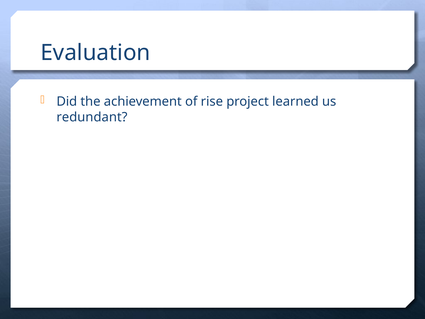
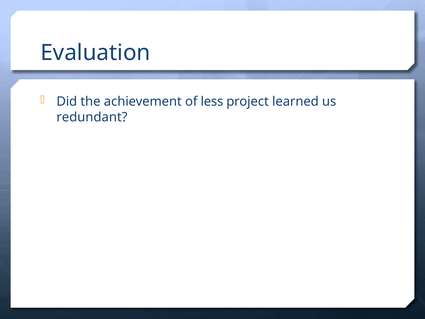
rise: rise -> less (212, 101)
